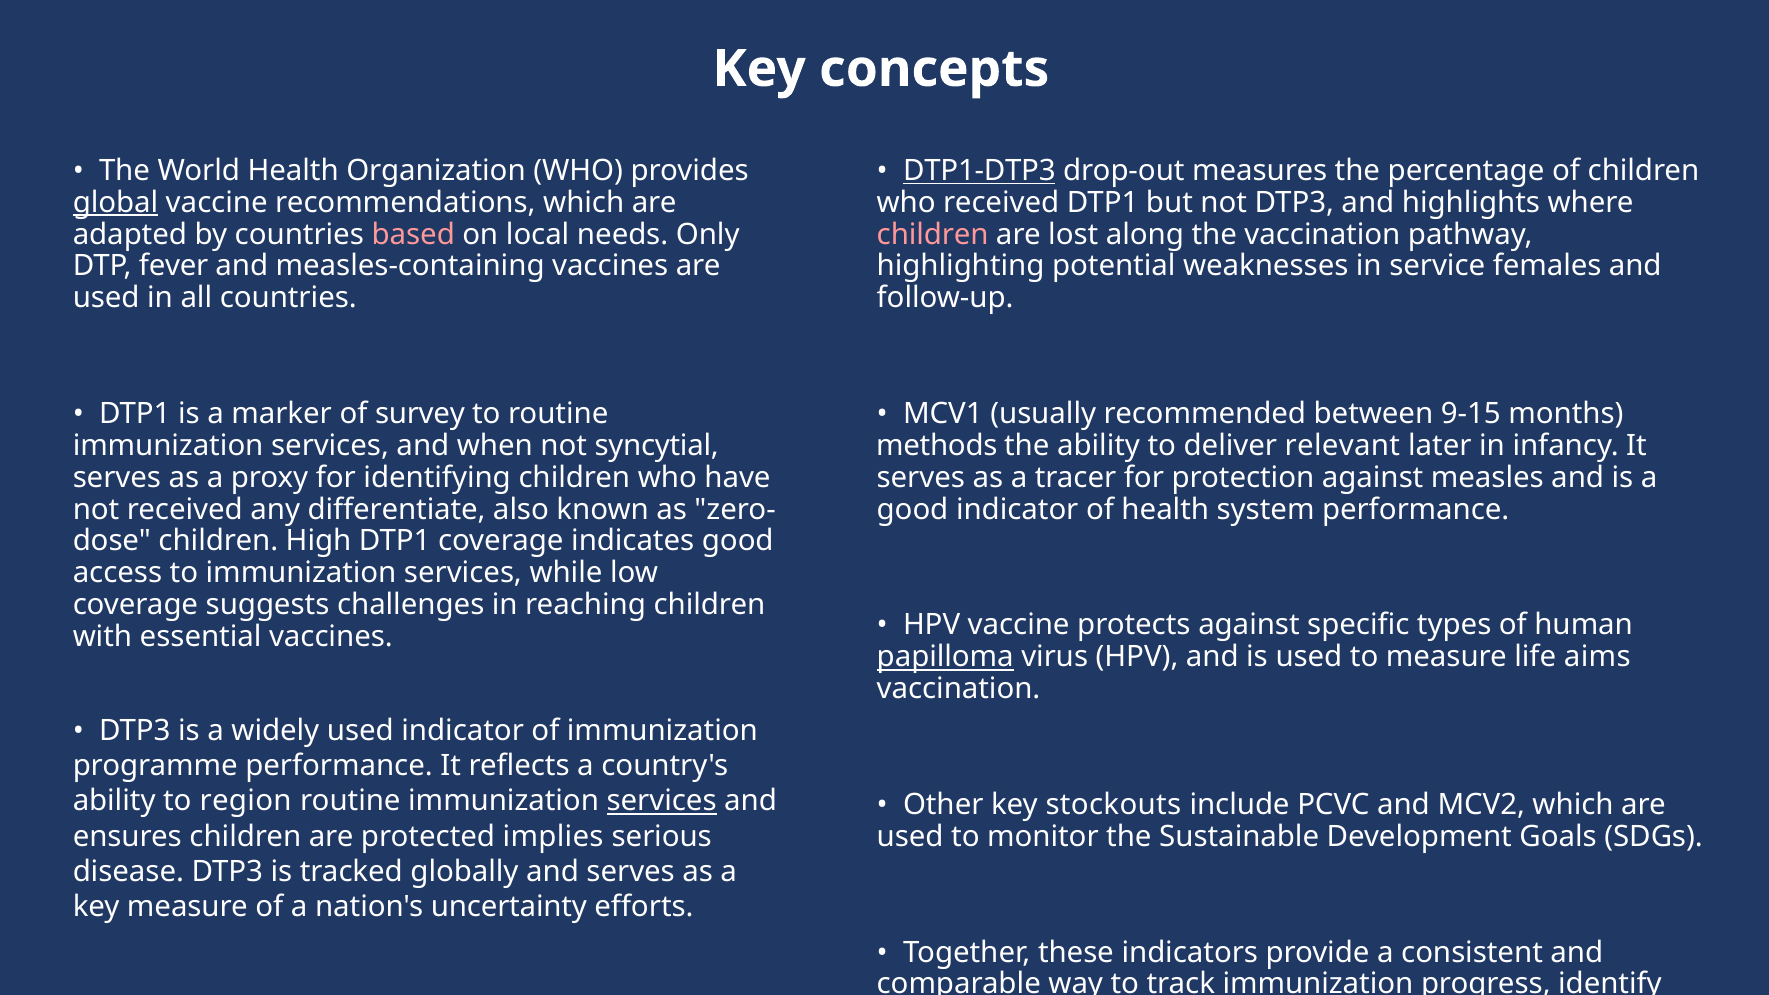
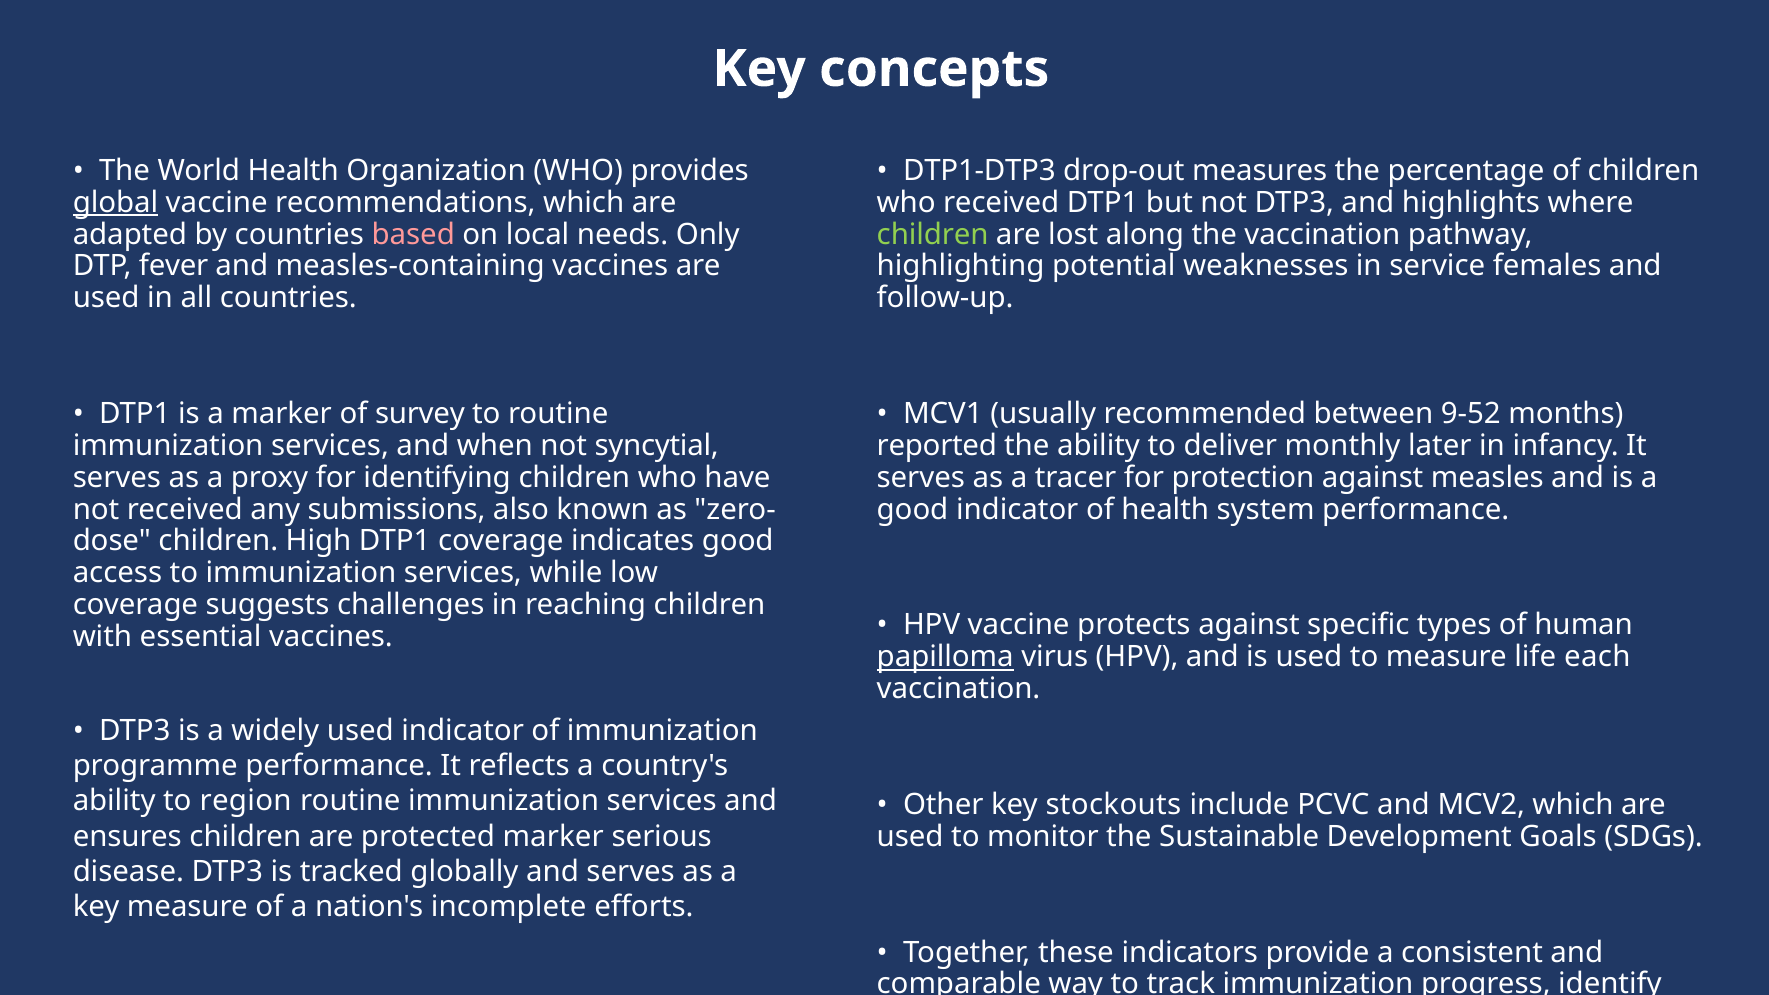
DTP1-DTP3 underline: present -> none (979, 171)
children colour: pink -> light green (933, 234)
9-15: 9-15 -> 9-52 (1471, 414)
methods: methods -> reported (937, 446)
relevant: relevant -> monthly (1342, 446)
differentiate: differentiate -> submissions (397, 509)
aims: aims -> each (1597, 657)
services underline: present -> none (662, 801)
protected implies: implies -> marker (553, 836)
uncertainty: uncertainty -> incomplete (509, 907)
